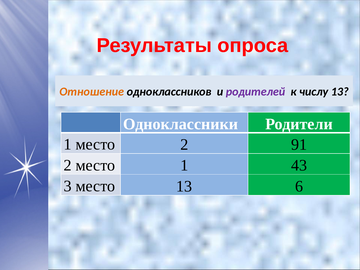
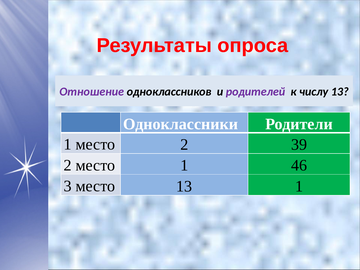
Отношение colour: orange -> purple (92, 92)
91: 91 -> 39 (299, 145)
43: 43 -> 46 (299, 165)
13 6: 6 -> 1 (299, 186)
